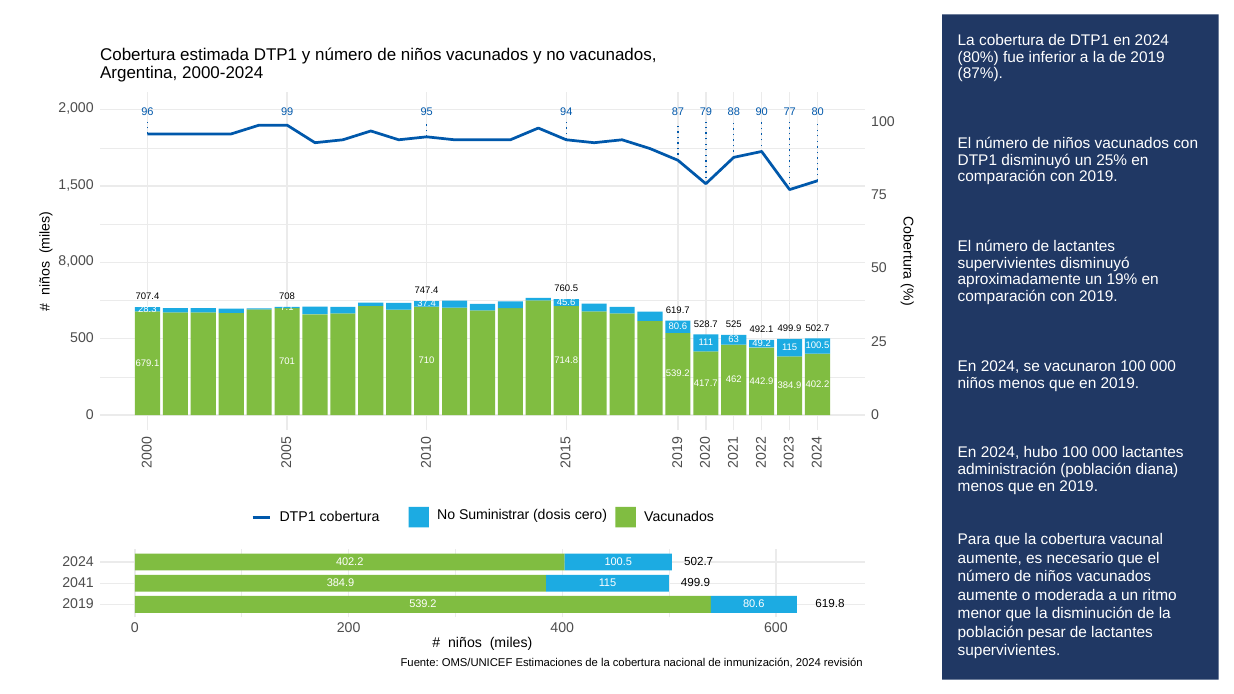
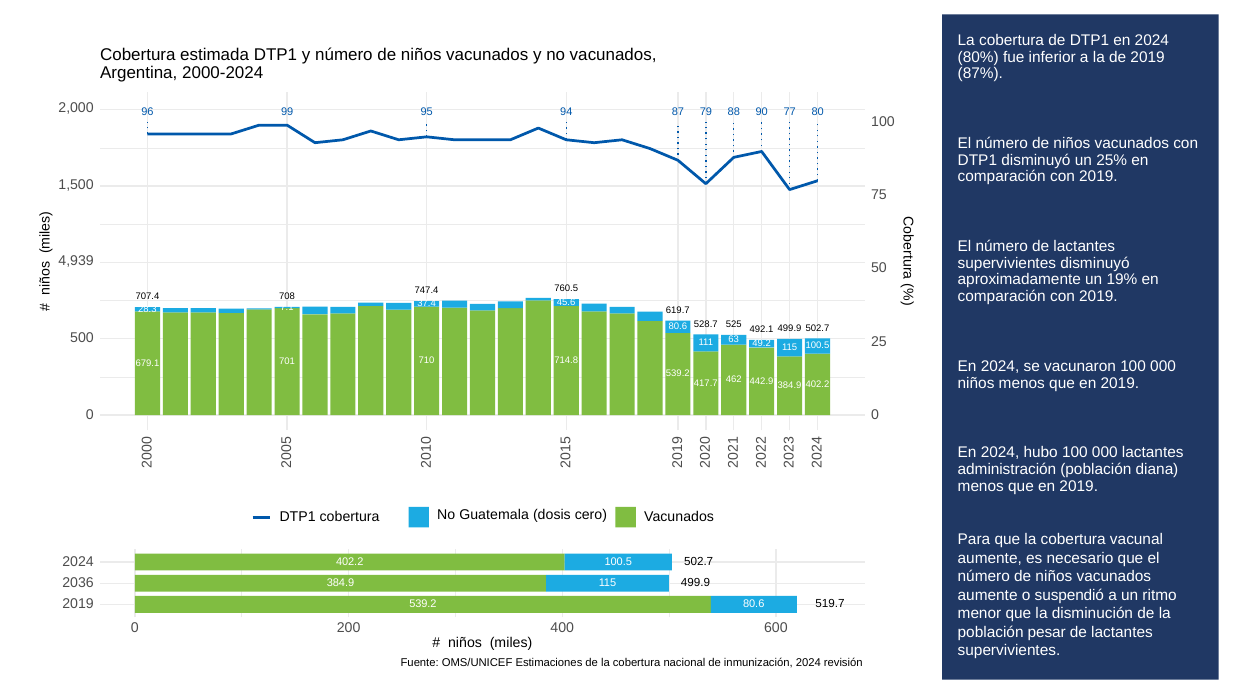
8,000: 8,000 -> 4,939 (76, 261)
Suministrar: Suministrar -> Guatemala (494, 515)
2041: 2041 -> 2036 (78, 583)
moderada: moderada -> suspendió (1069, 595)
619.8: 619.8 -> 519.7 (830, 604)
